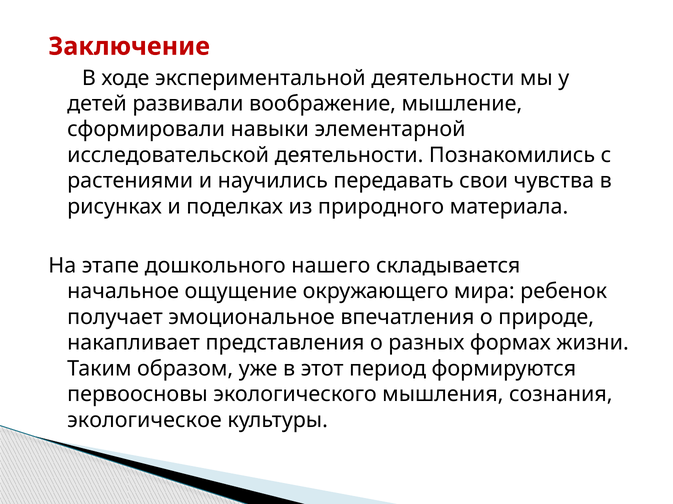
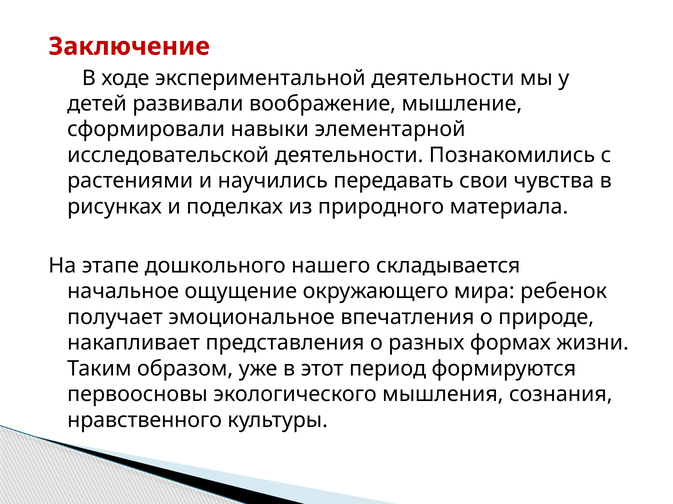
экологическое: экологическое -> нравственного (145, 421)
